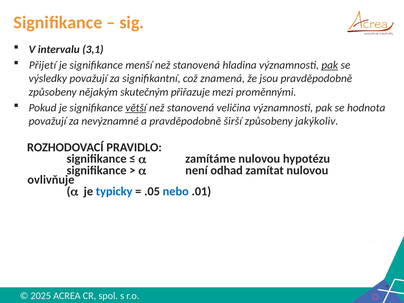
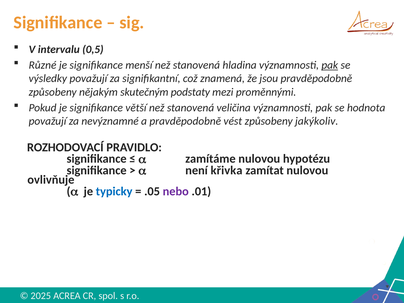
3,1: 3,1 -> 0,5 (93, 49)
Přijetí: Přijetí -> Různé (43, 65)
přiřazuje: přiřazuje -> podstaty (190, 92)
větší underline: present -> none (136, 108)
širší: širší -> vést (233, 121)
odhad: odhad -> křivka (227, 170)
nebo colour: blue -> purple (176, 191)
